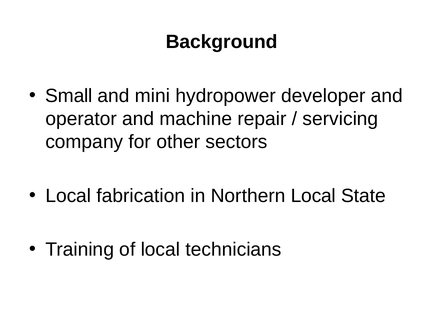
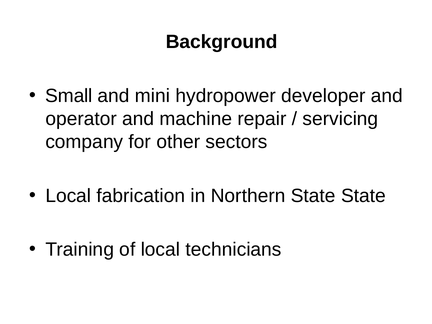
Northern Local: Local -> State (313, 196)
